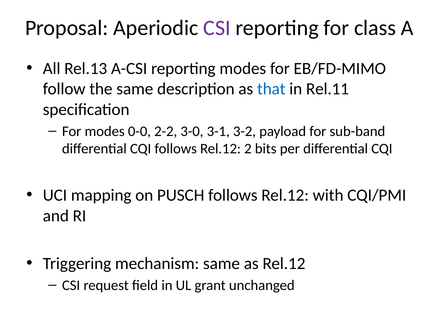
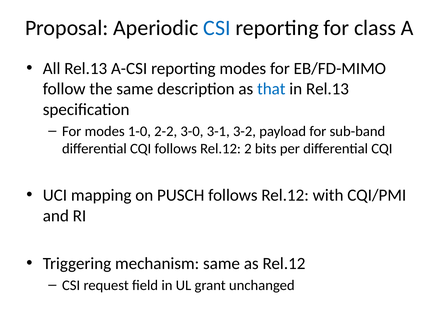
CSI colour: purple -> blue (217, 28)
in Rel.11: Rel.11 -> Rel.13 (327, 89)
0-0: 0-0 -> 1-0 (139, 131)
